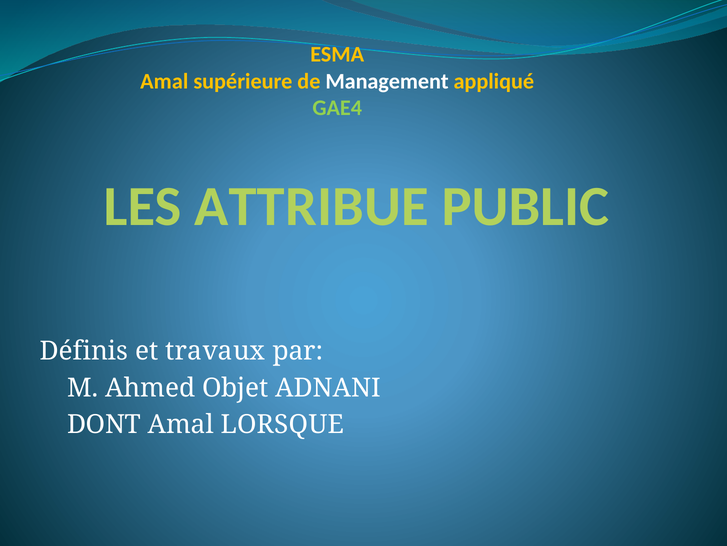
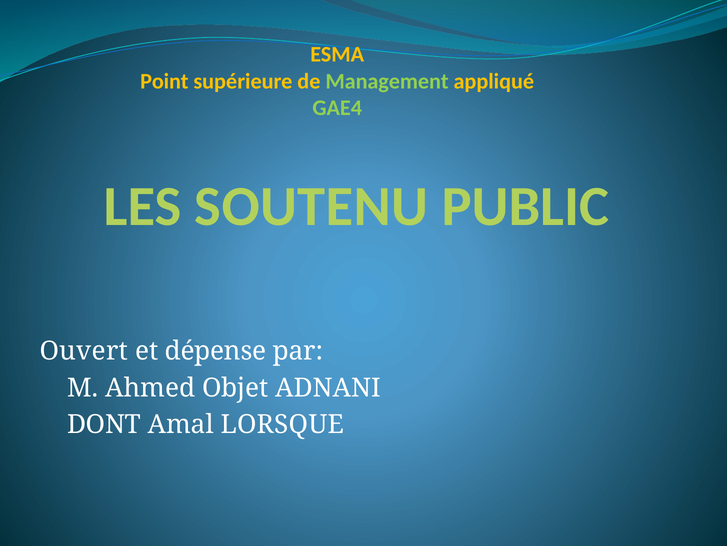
Amal: Amal -> Point (164, 81)
Management colour: white -> light green (387, 81)
ATTRIBUE: ATTRIBUE -> SOUTENU (311, 206)
Définis: Définis -> Ouvert (84, 351)
travaux: travaux -> dépense (216, 351)
